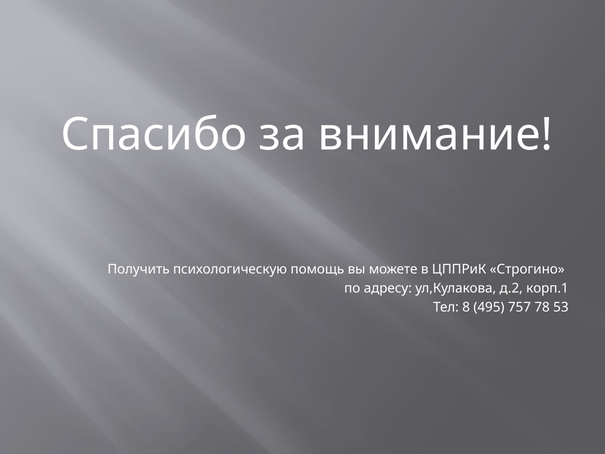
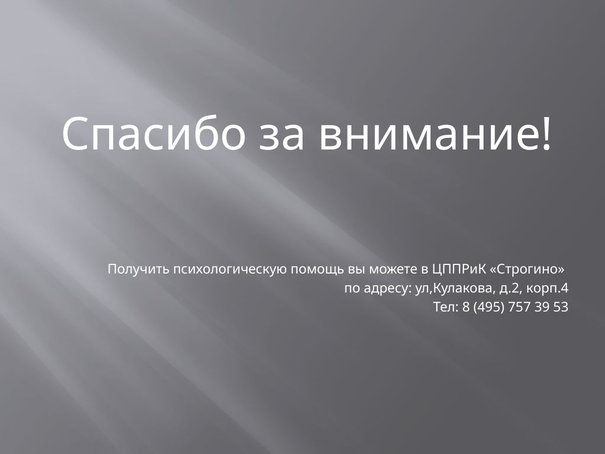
корп.1: корп.1 -> корп.4 (547, 288)
78: 78 -> 39 (542, 307)
